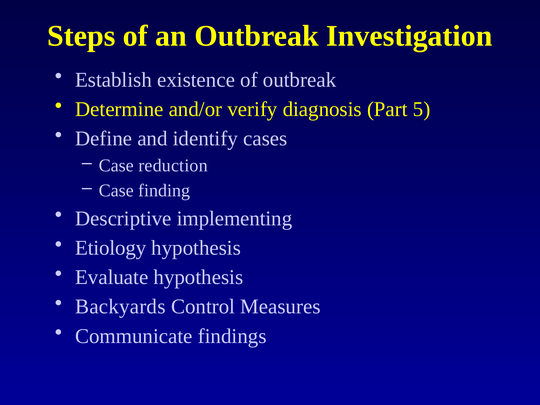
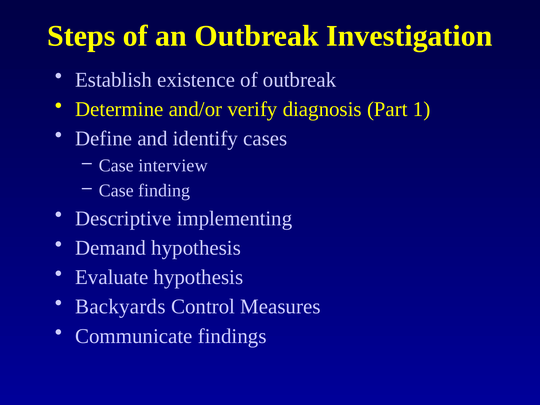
5: 5 -> 1 (422, 109)
reduction: reduction -> interview (173, 165)
Etiology: Etiology -> Demand (111, 248)
